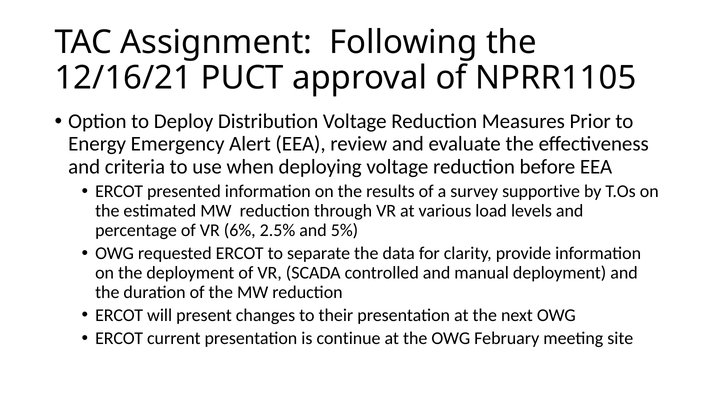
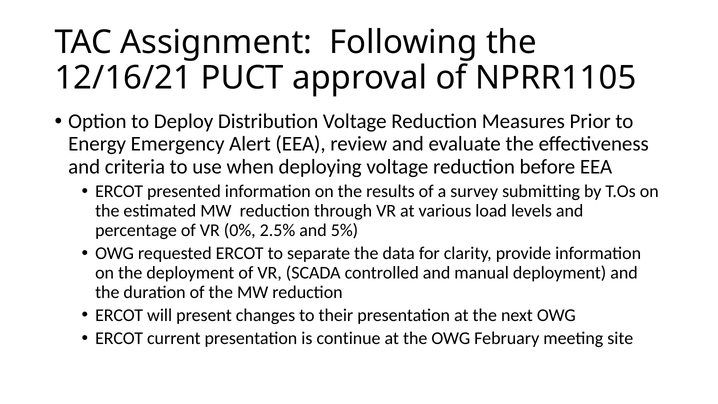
supportive: supportive -> submitting (541, 191)
6%: 6% -> 0% (240, 230)
